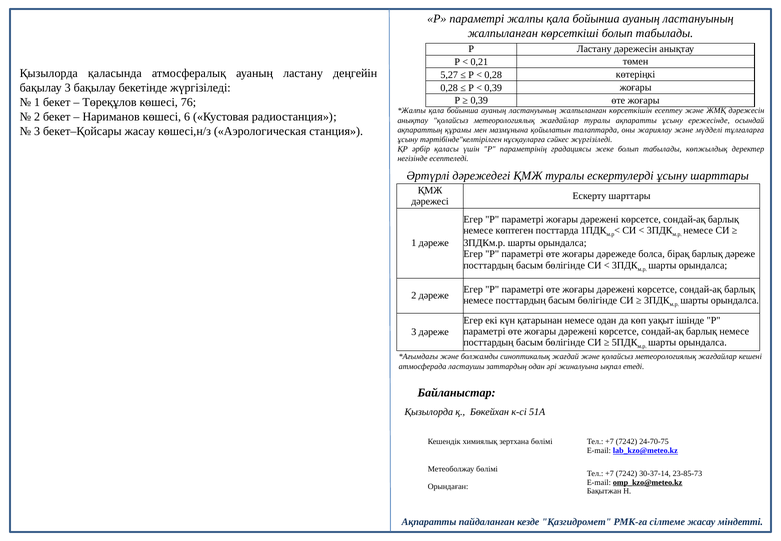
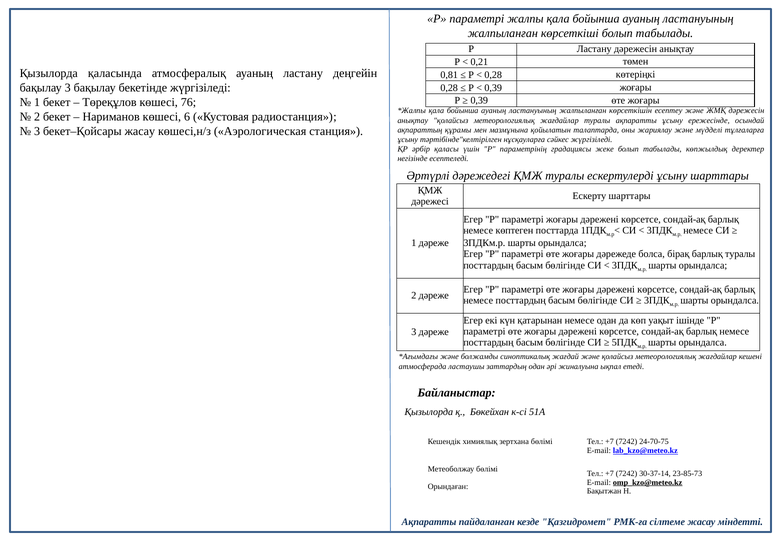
5,27: 5,27 -> 0,81 (449, 75)
барлық дәреже: дәреже -> туралы (740, 254)
